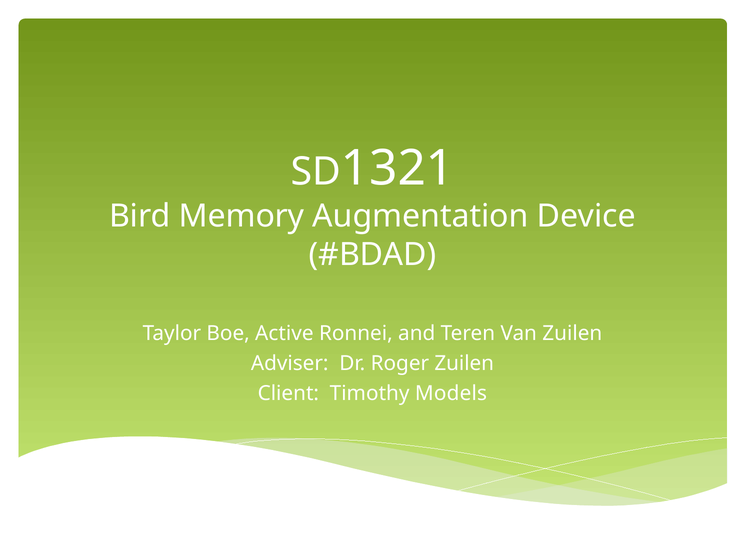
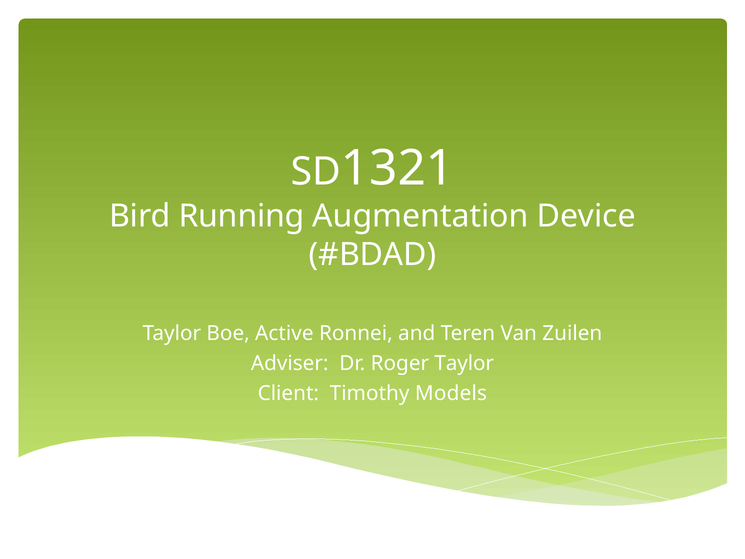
Memory: Memory -> Running (242, 216)
Roger Zuilen: Zuilen -> Taylor (464, 363)
